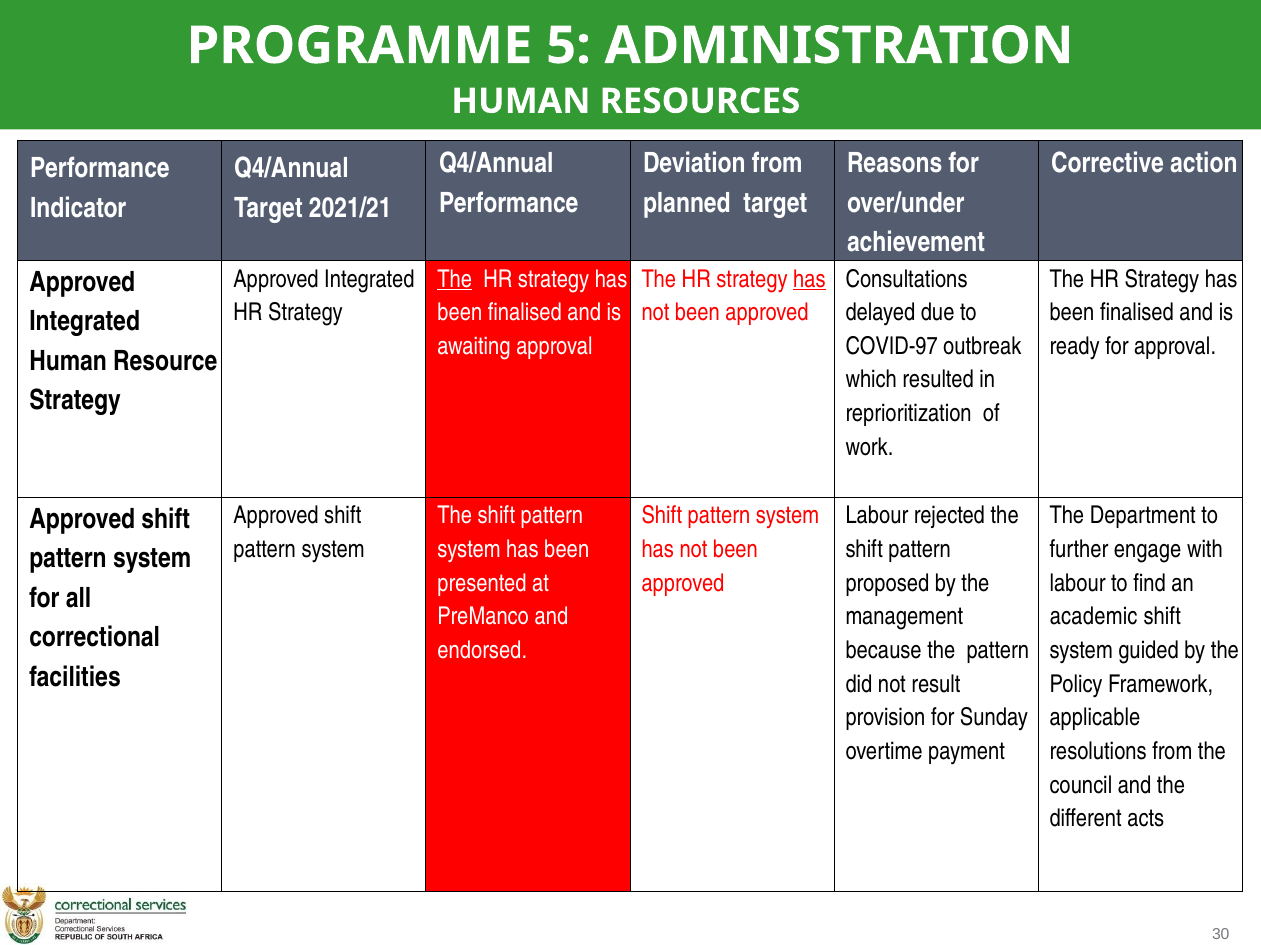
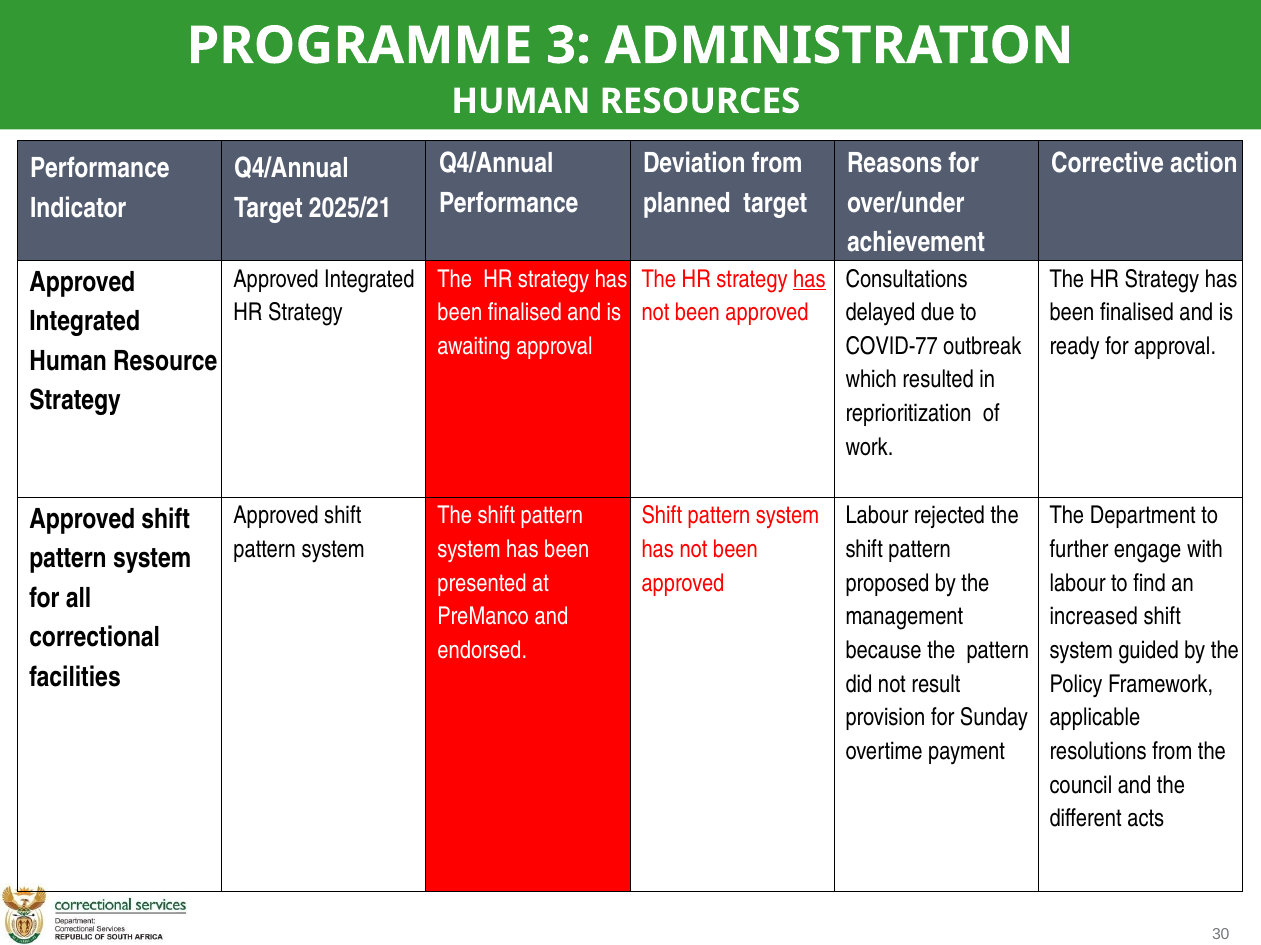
5: 5 -> 3 (569, 46)
2021/21: 2021/21 -> 2025/21 (350, 208)
The underline: present -> none (455, 279)
COVID-97: COVID-97 -> COVID-77 (892, 346)
academic: academic -> increased (1094, 617)
